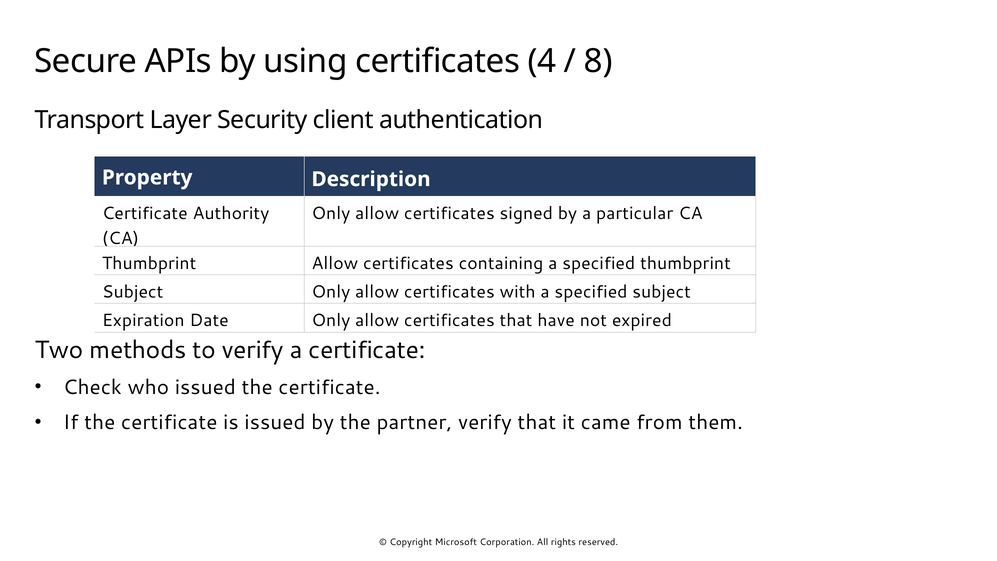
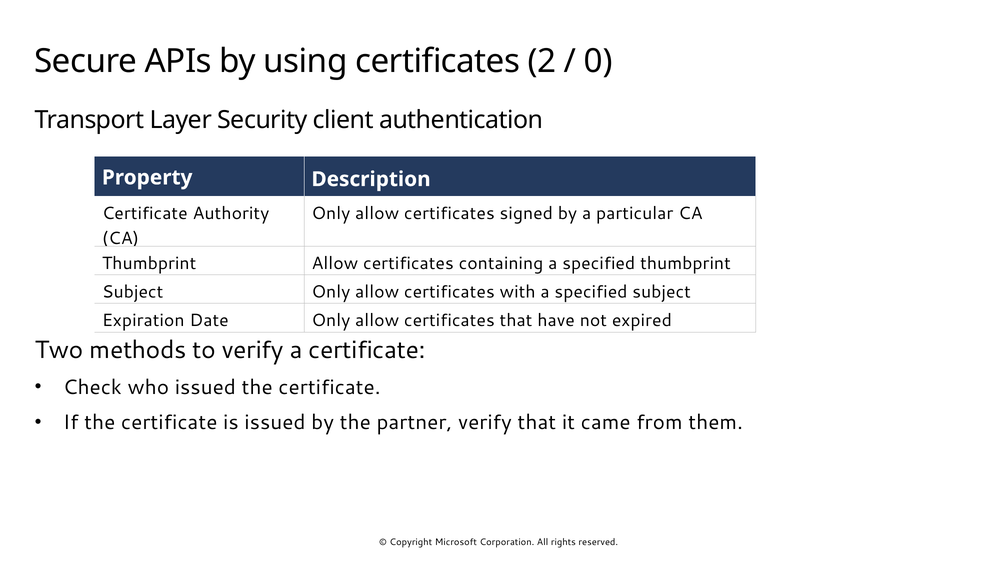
4: 4 -> 2 (542, 61)
8: 8 -> 0 (598, 61)
